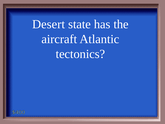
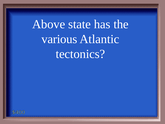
Desert: Desert -> Above (49, 24)
aircraft: aircraft -> various (59, 39)
